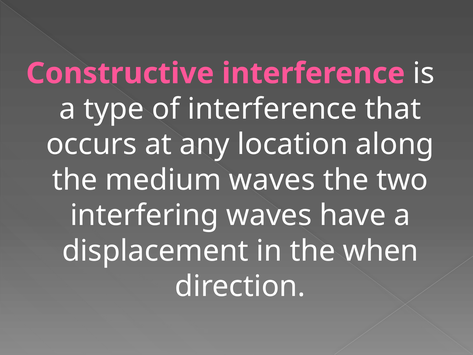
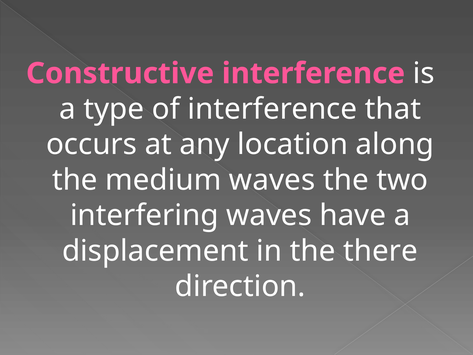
when: when -> there (380, 251)
